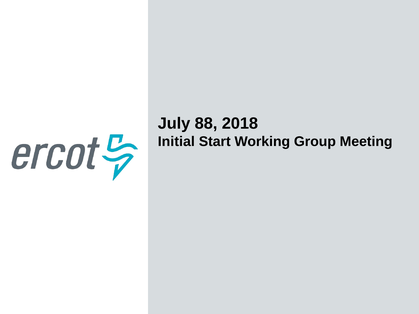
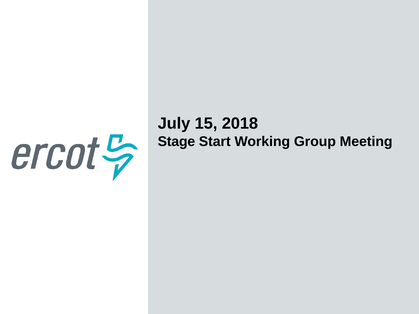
88: 88 -> 15 (206, 124)
Initial: Initial -> Stage (176, 142)
